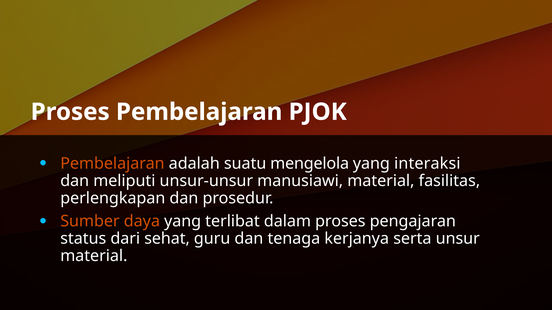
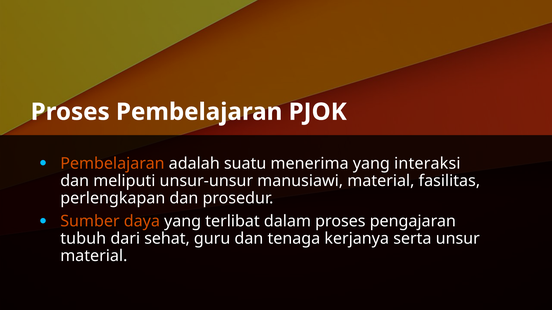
mengelola: mengelola -> menerima (310, 164)
status: status -> tubuh (83, 239)
